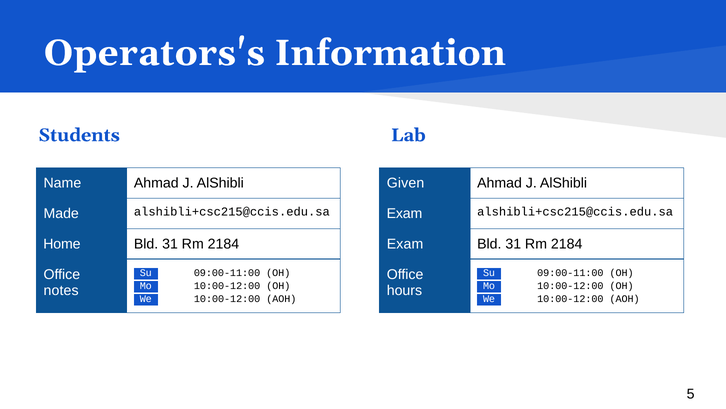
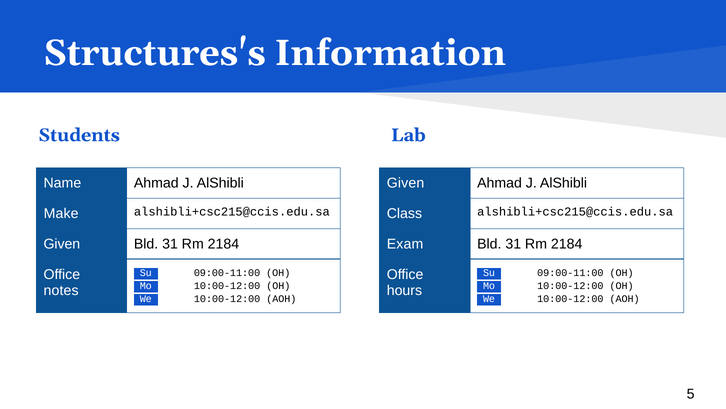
Operators's: Operators's -> Structures's (155, 53)
Made: Made -> Make (61, 213)
Exam: Exam -> Class (404, 213)
Home: Home -> Given (62, 244)
